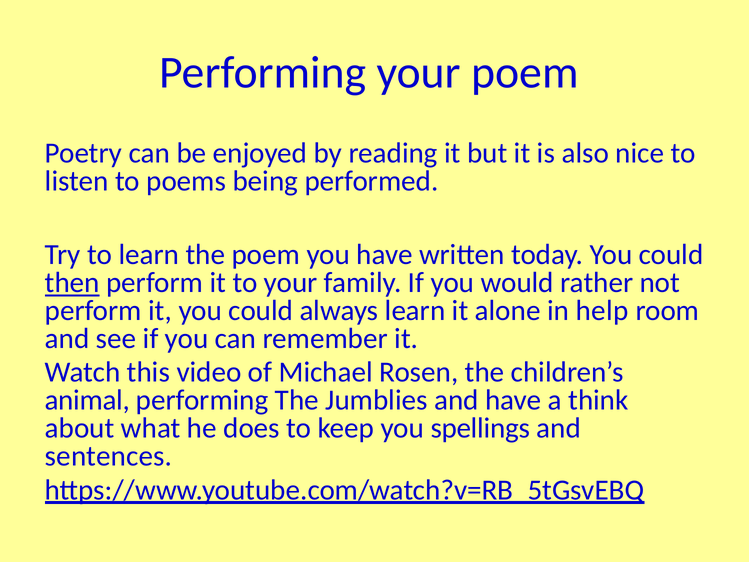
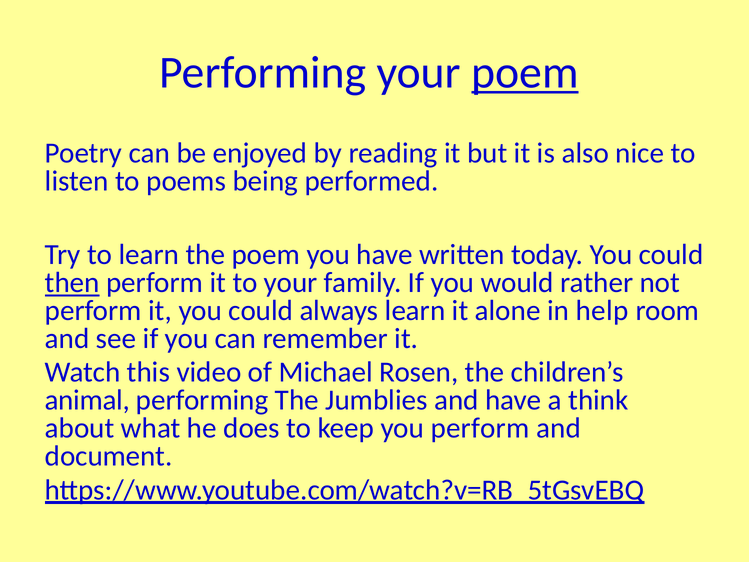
poem underline: none -> present (525, 73)
you spellings: spellings -> perform (480, 428)
sentences: sentences -> document (109, 456)
